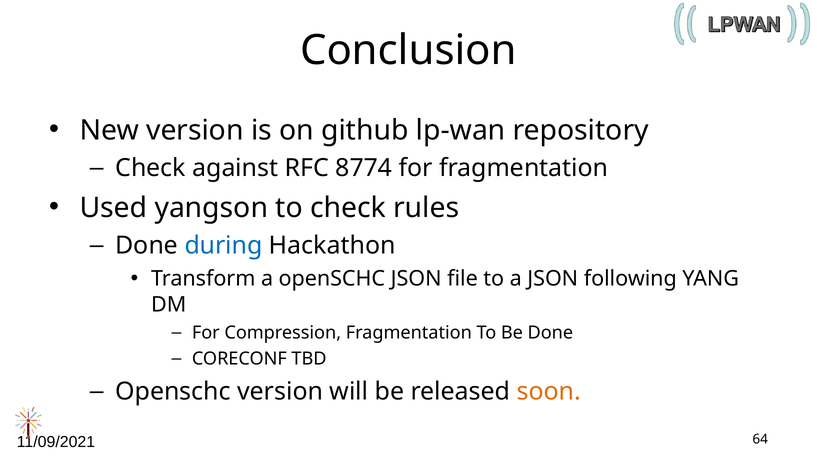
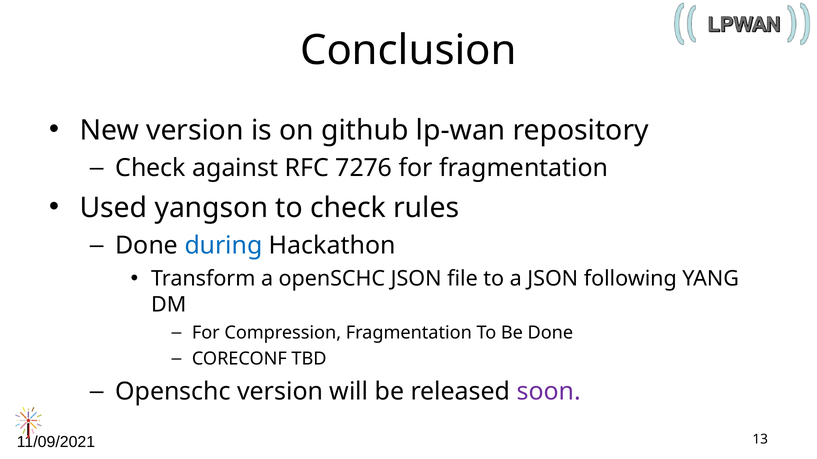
8774: 8774 -> 7276 (364, 168)
soon colour: orange -> purple (549, 392)
64: 64 -> 13 (760, 440)
